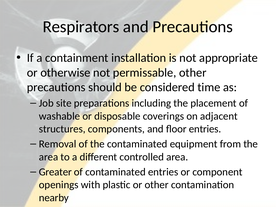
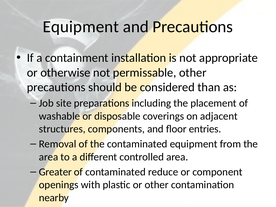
Respirators: Respirators -> Equipment (81, 27)
time: time -> than (209, 87)
contaminated entries: entries -> reduce (163, 172)
